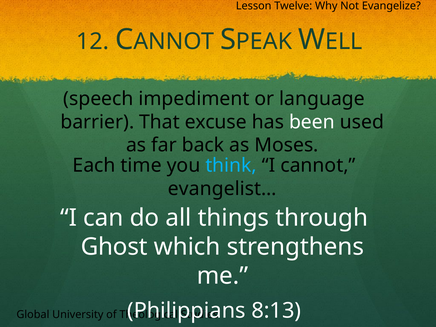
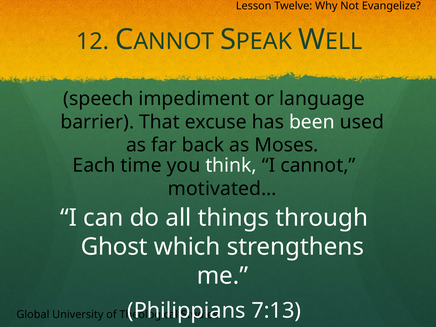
think colour: light blue -> white (231, 166)
evangelist…: evangelist… -> motivated… (222, 189)
8:13: 8:13 -> 7:13 (276, 311)
